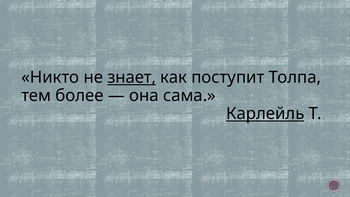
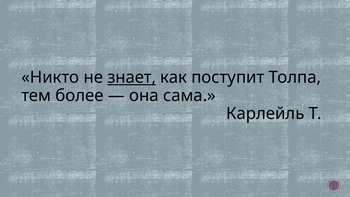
Карлейль underline: present -> none (265, 114)
